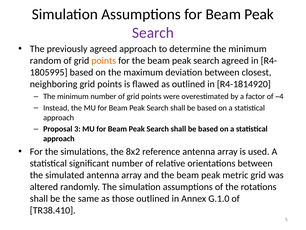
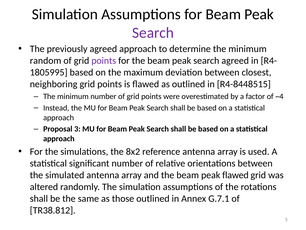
points colour: orange -> purple (104, 61)
R4-1814920: R4-1814920 -> R4-8448515 (244, 84)
peak metric: metric -> flawed (235, 175)
G.1.0: G.1.0 -> G.7.1 (219, 198)
TR38.410: TR38.410 -> TR38.812 (53, 210)
